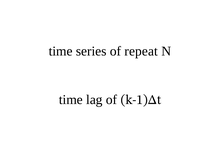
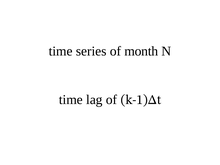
repeat: repeat -> month (141, 51)
